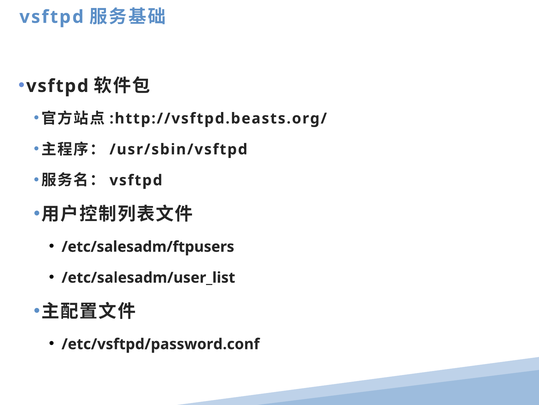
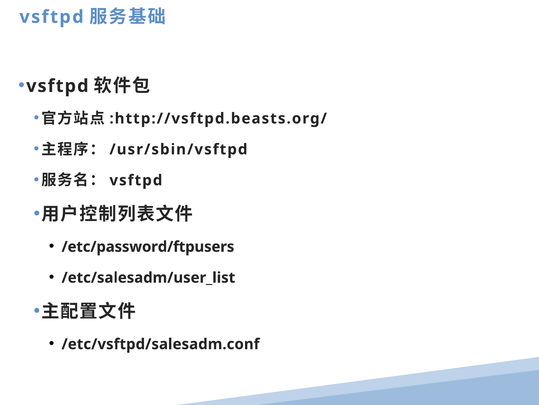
/etc/salesadm/ftpusers: /etc/salesadm/ftpusers -> /etc/password/ftpusers (148, 246)
/etc/vsftpd/password.conf: /etc/vsftpd/password.conf -> /etc/vsftpd/salesadm.conf (161, 344)
